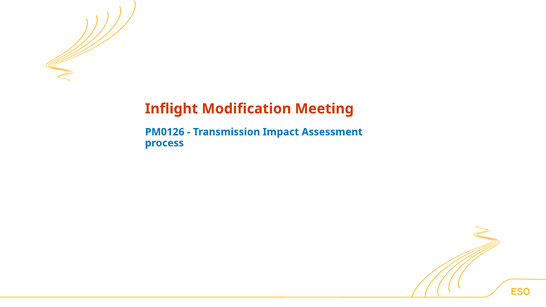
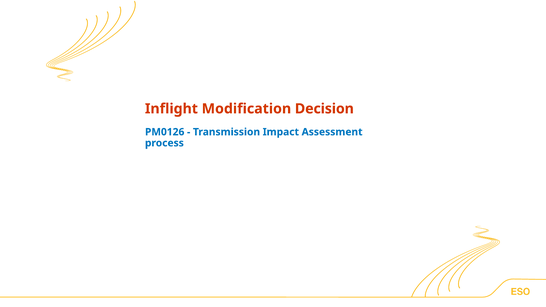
Meeting: Meeting -> Decision (324, 109)
